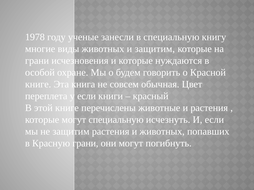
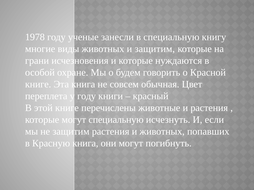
у если: если -> году (87, 96)
Красную грани: грани -> книга (85, 144)
